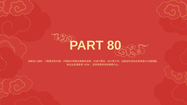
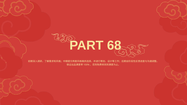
80: 80 -> 68 (114, 46)
